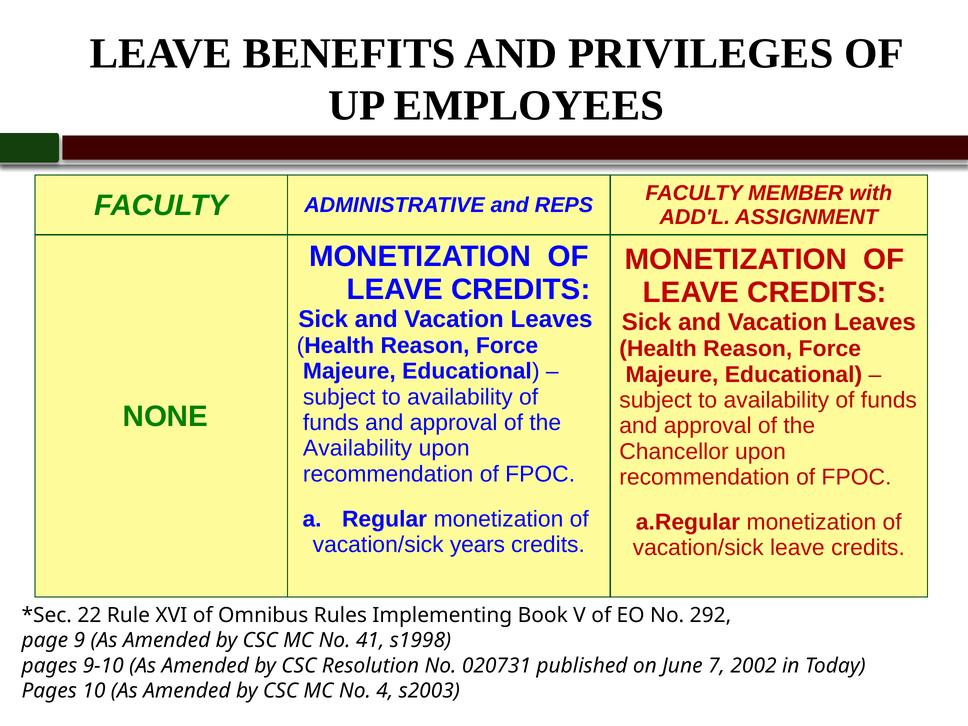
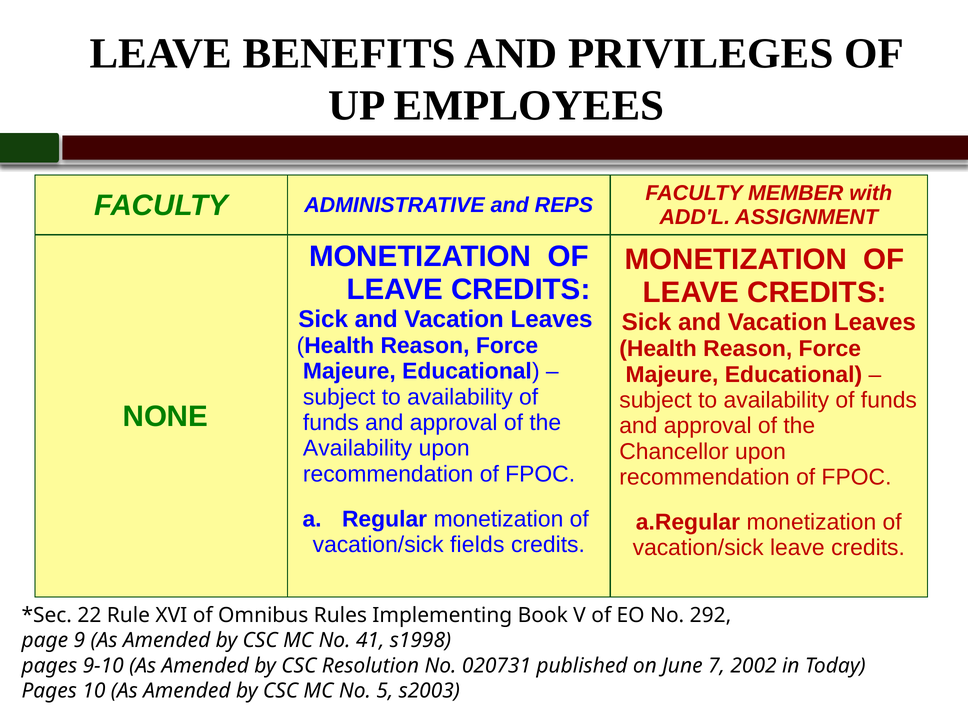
years: years -> fields (477, 545)
4: 4 -> 5 (385, 691)
